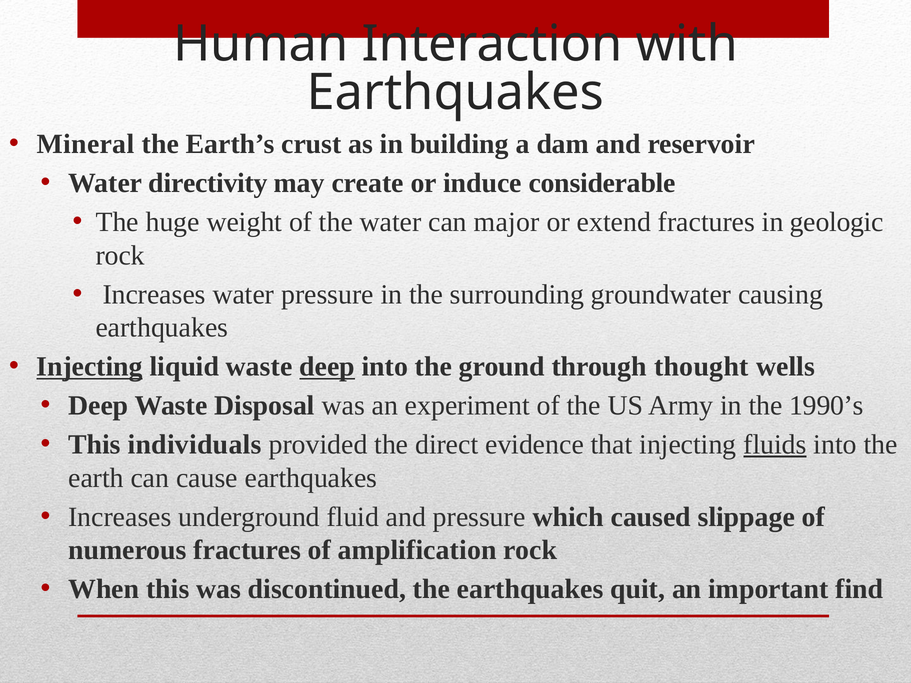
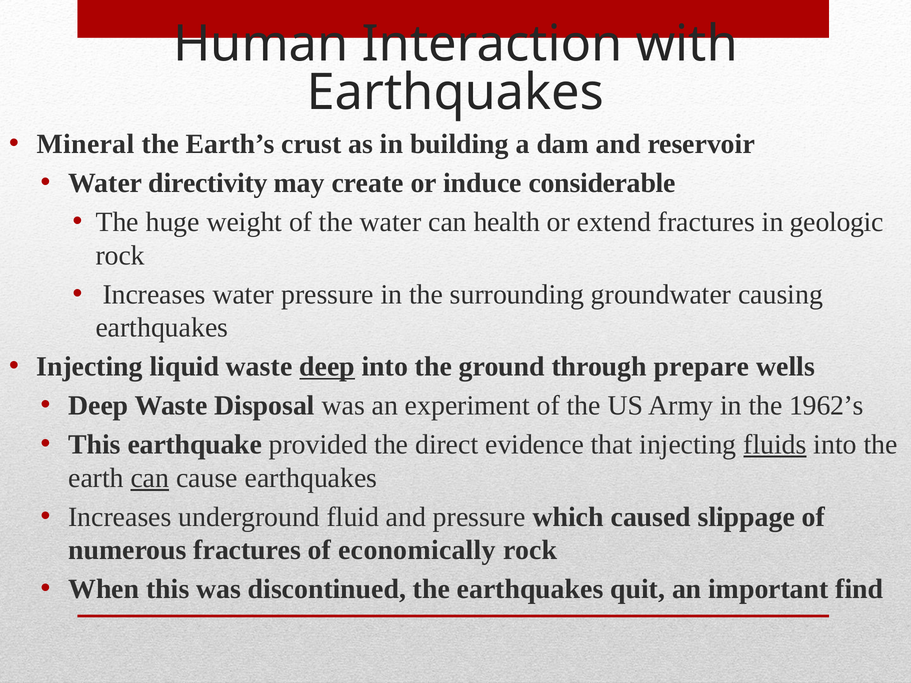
major: major -> health (507, 222)
Injecting underline: present -> none (90, 367)
thought: thought -> prepare (701, 367)
1990’s: 1990’s -> 1962’s (826, 406)
individuals: individuals -> earthquake (195, 445)
can underline: none -> present (150, 478)
amplification: amplification -> economically (417, 550)
